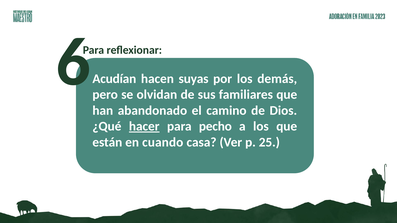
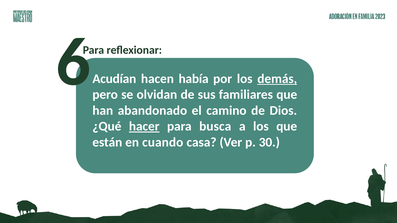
suyas: suyas -> había (194, 79)
demás underline: none -> present (277, 79)
pecho: pecho -> busca (215, 127)
25: 25 -> 30 (269, 142)
